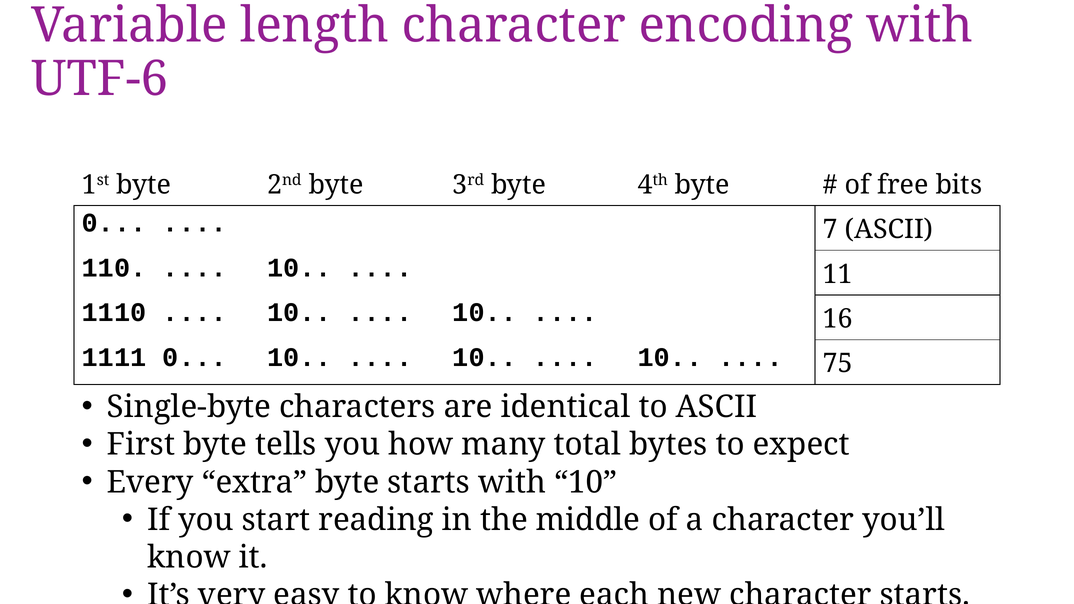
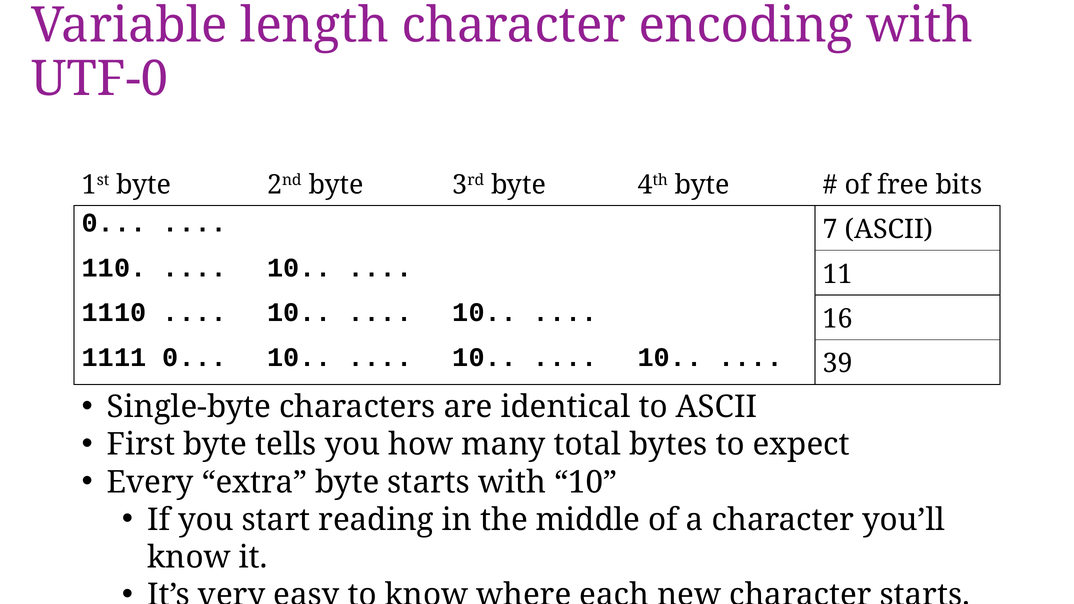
UTF-6: UTF-6 -> UTF-0 (100, 79)
75: 75 -> 39 (838, 364)
